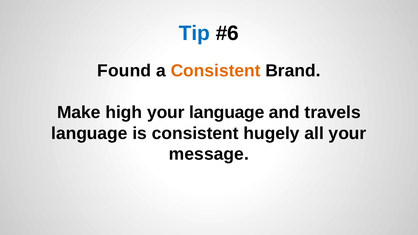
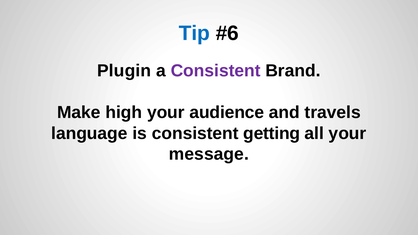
Found: Found -> Plugin (124, 71)
Consistent colour: orange -> purple (216, 71)
your language: language -> audience (227, 113)
hugely: hugely -> getting (272, 133)
